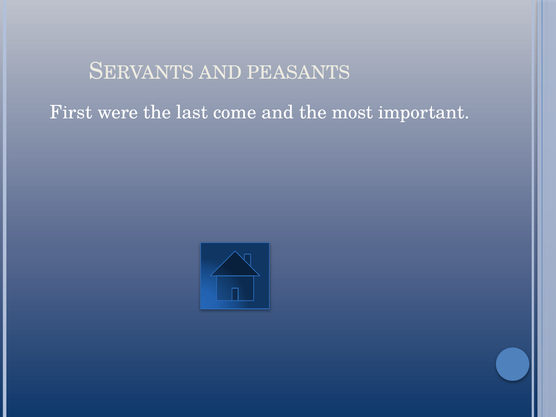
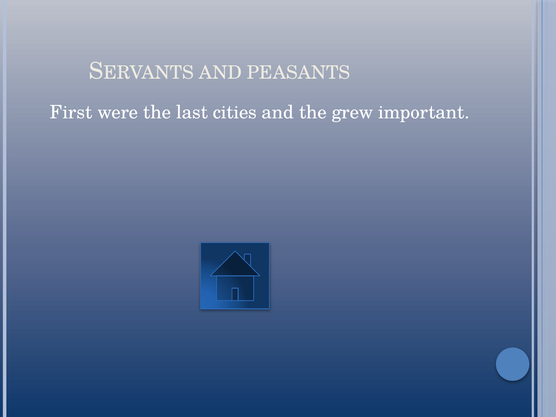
come: come -> cities (235, 112)
most: most -> grew (353, 112)
